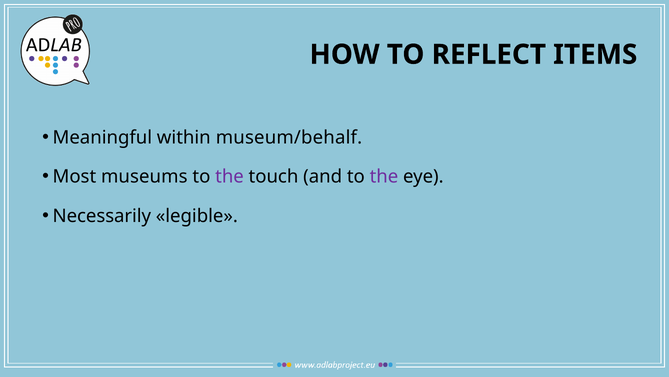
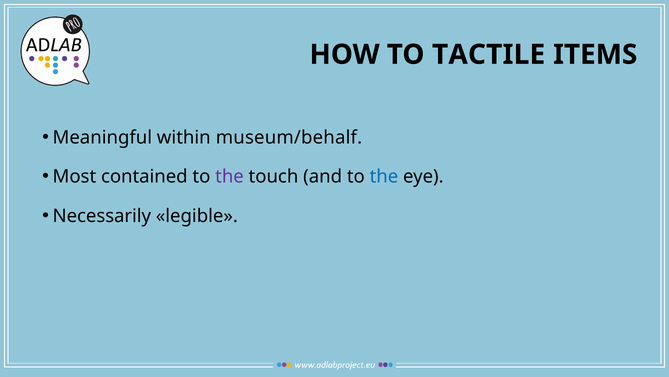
REFLECT: REFLECT -> TACTILE (489, 54)
museums: museums -> contained (144, 177)
the colour: purple -> blue (384, 177)
